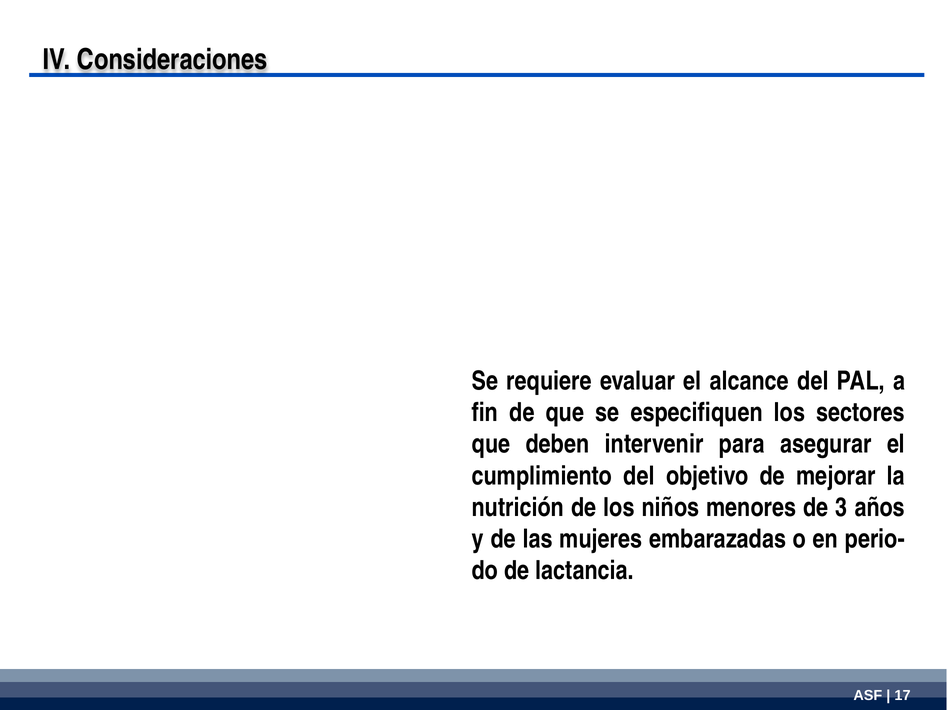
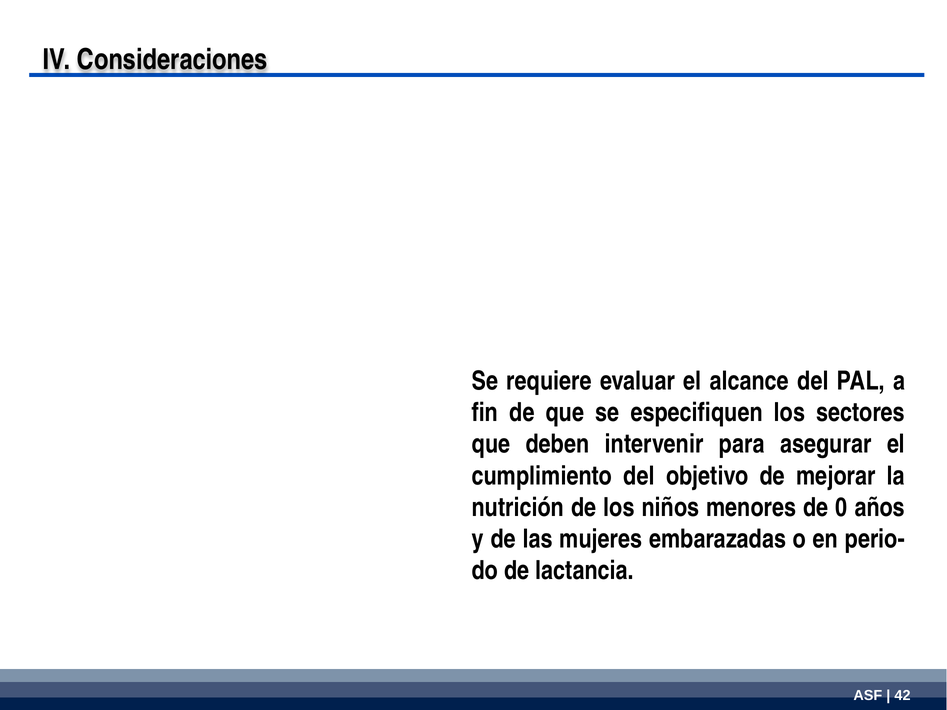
3: 3 -> 0 (841, 508)
17: 17 -> 42 (903, 696)
